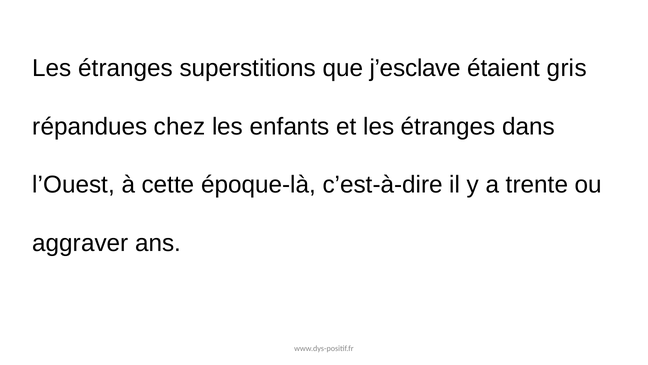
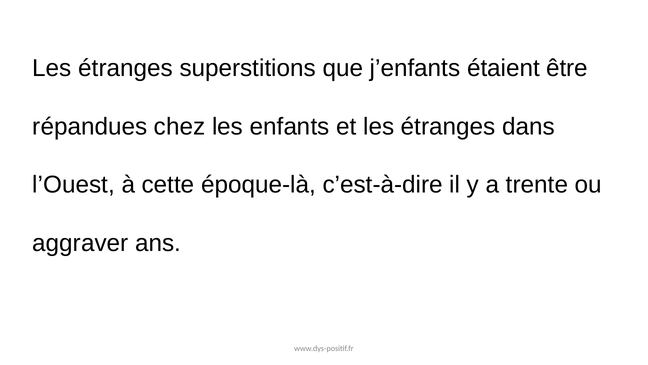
j’esclave: j’esclave -> j’enfants (415, 68)
gris: gris -> être (567, 68)
